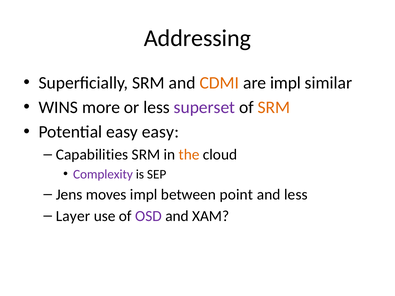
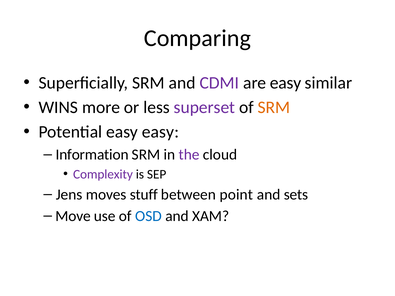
Addressing: Addressing -> Comparing (197, 38)
CDMI colour: orange -> purple (219, 83)
are impl: impl -> easy (286, 83)
Capabilities: Capabilities -> Information (92, 155)
the colour: orange -> purple (189, 155)
moves impl: impl -> stuff (144, 195)
and less: less -> sets (296, 195)
Layer: Layer -> Move (73, 216)
OSD colour: purple -> blue (148, 216)
